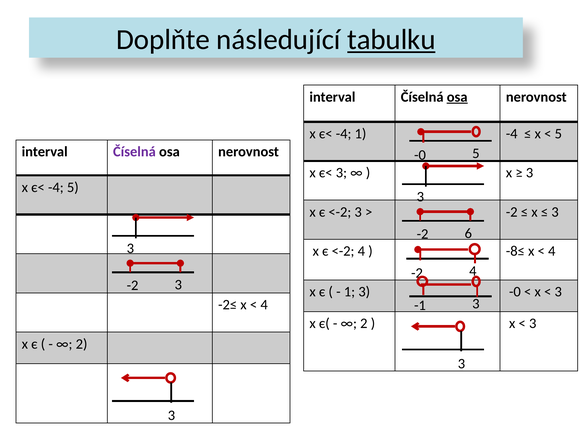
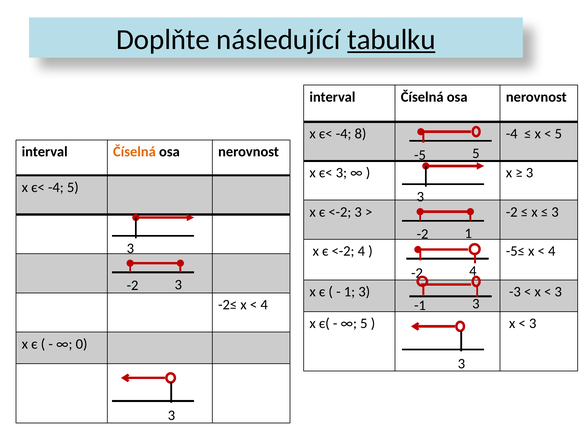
osa underline: present -> none (457, 97)
-4 1: 1 -> 8 (361, 134)
Číselná colour: purple -> orange (134, 152)
-0: -0 -> -5 (420, 155)
-2 6: 6 -> 1 (468, 233)
-8≤: -8≤ -> -5≤ (515, 251)
3 -0: -0 -> -3 (515, 292)
2: 2 -> 5 (364, 323)
2: 2 -> 0 (82, 344)
